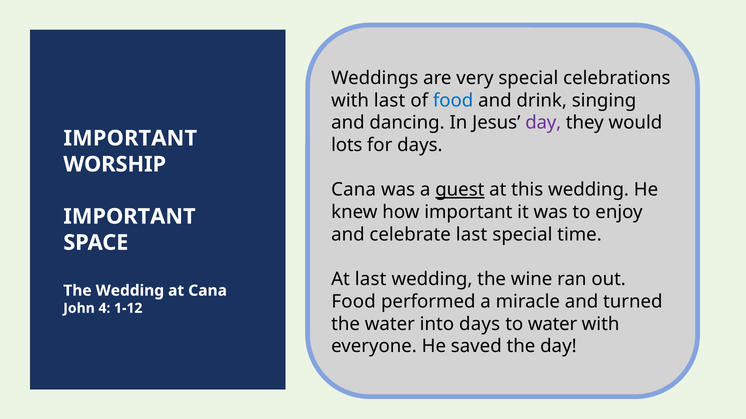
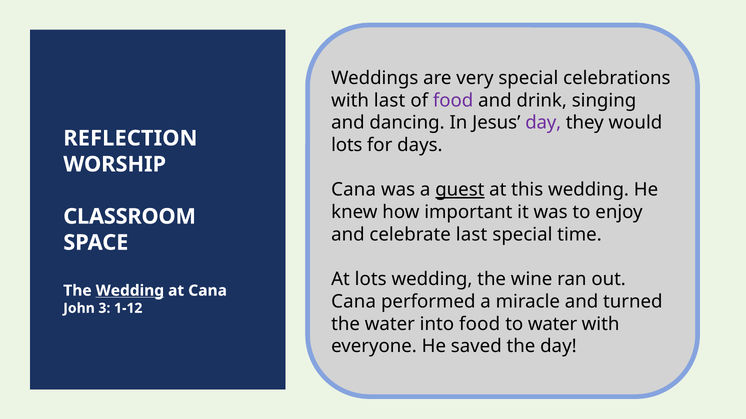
food colour: blue -> purple (453, 101)
IMPORTANT: IMPORTANT -> REFLECTION (130, 138)
IMPORTANT: IMPORTANT -> CLASSROOM (130, 217)
At last: last -> lots (371, 280)
Wedding underline: none -> present (130, 291)
Food: Food -> Cana (354, 302)
4: 4 -> 3 (104, 309)
into days: days -> food (480, 324)
